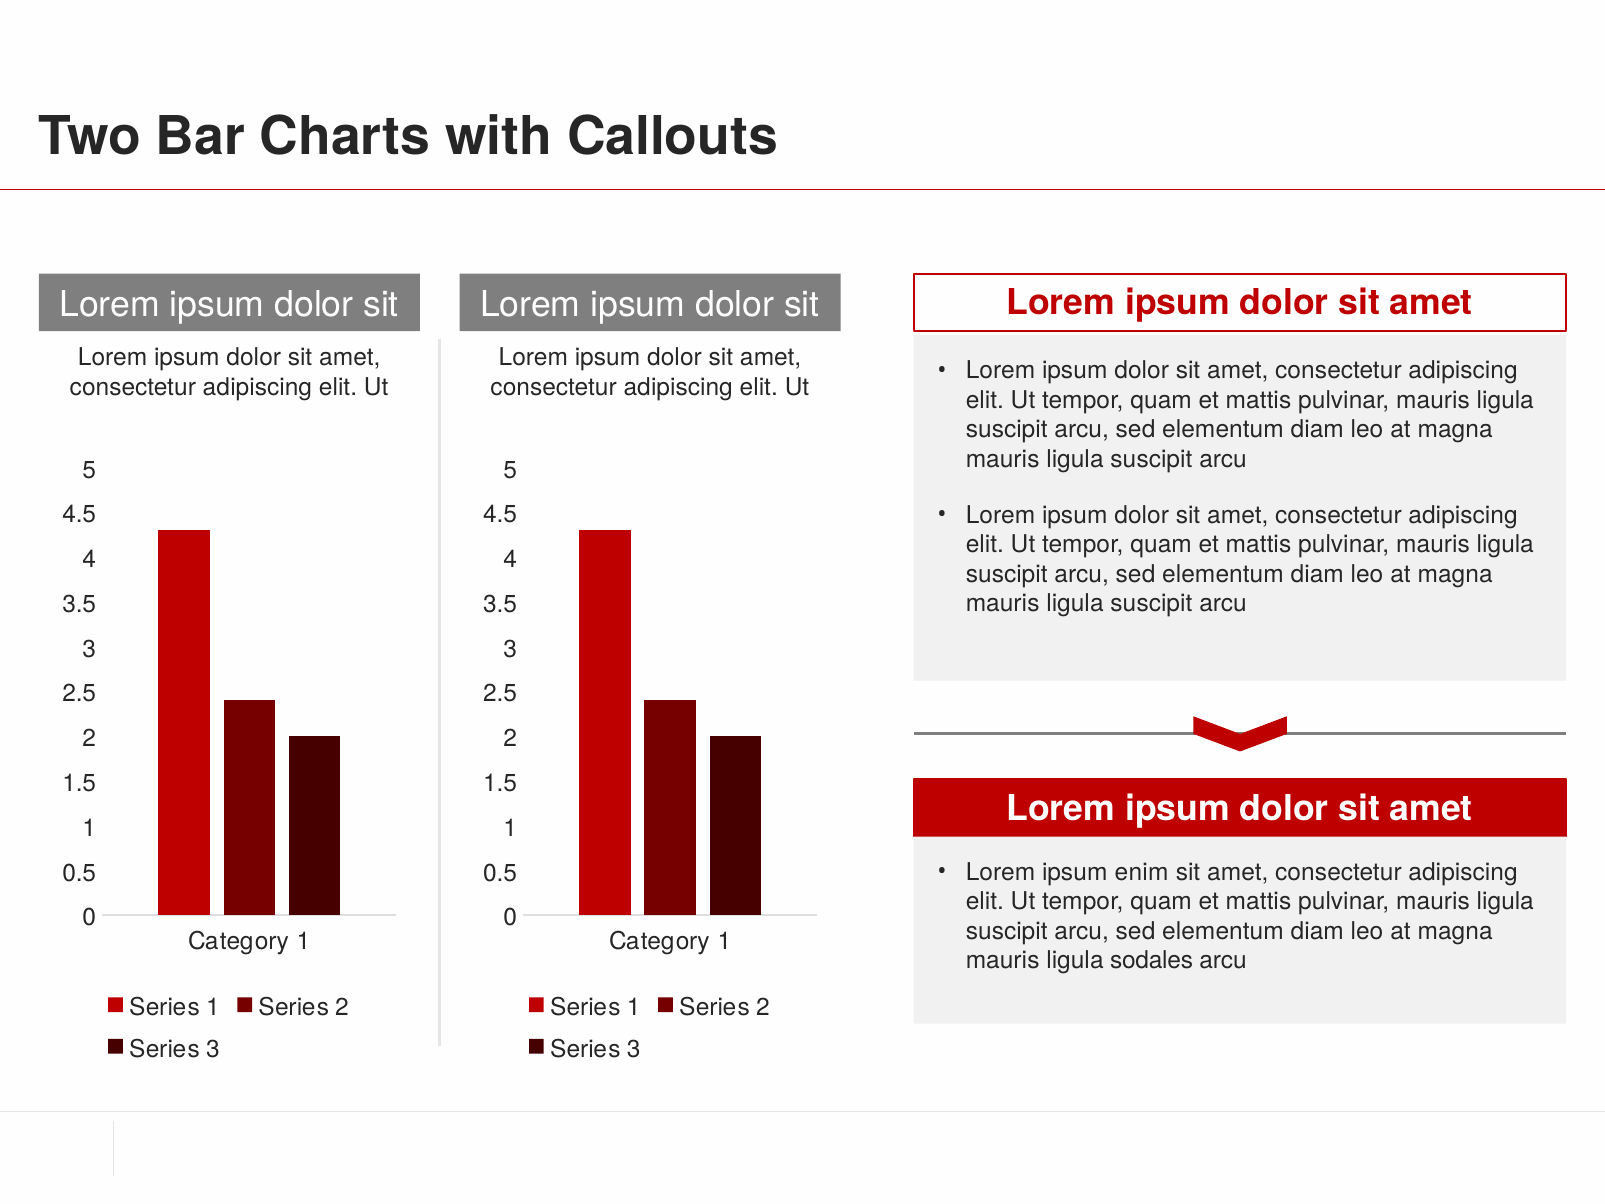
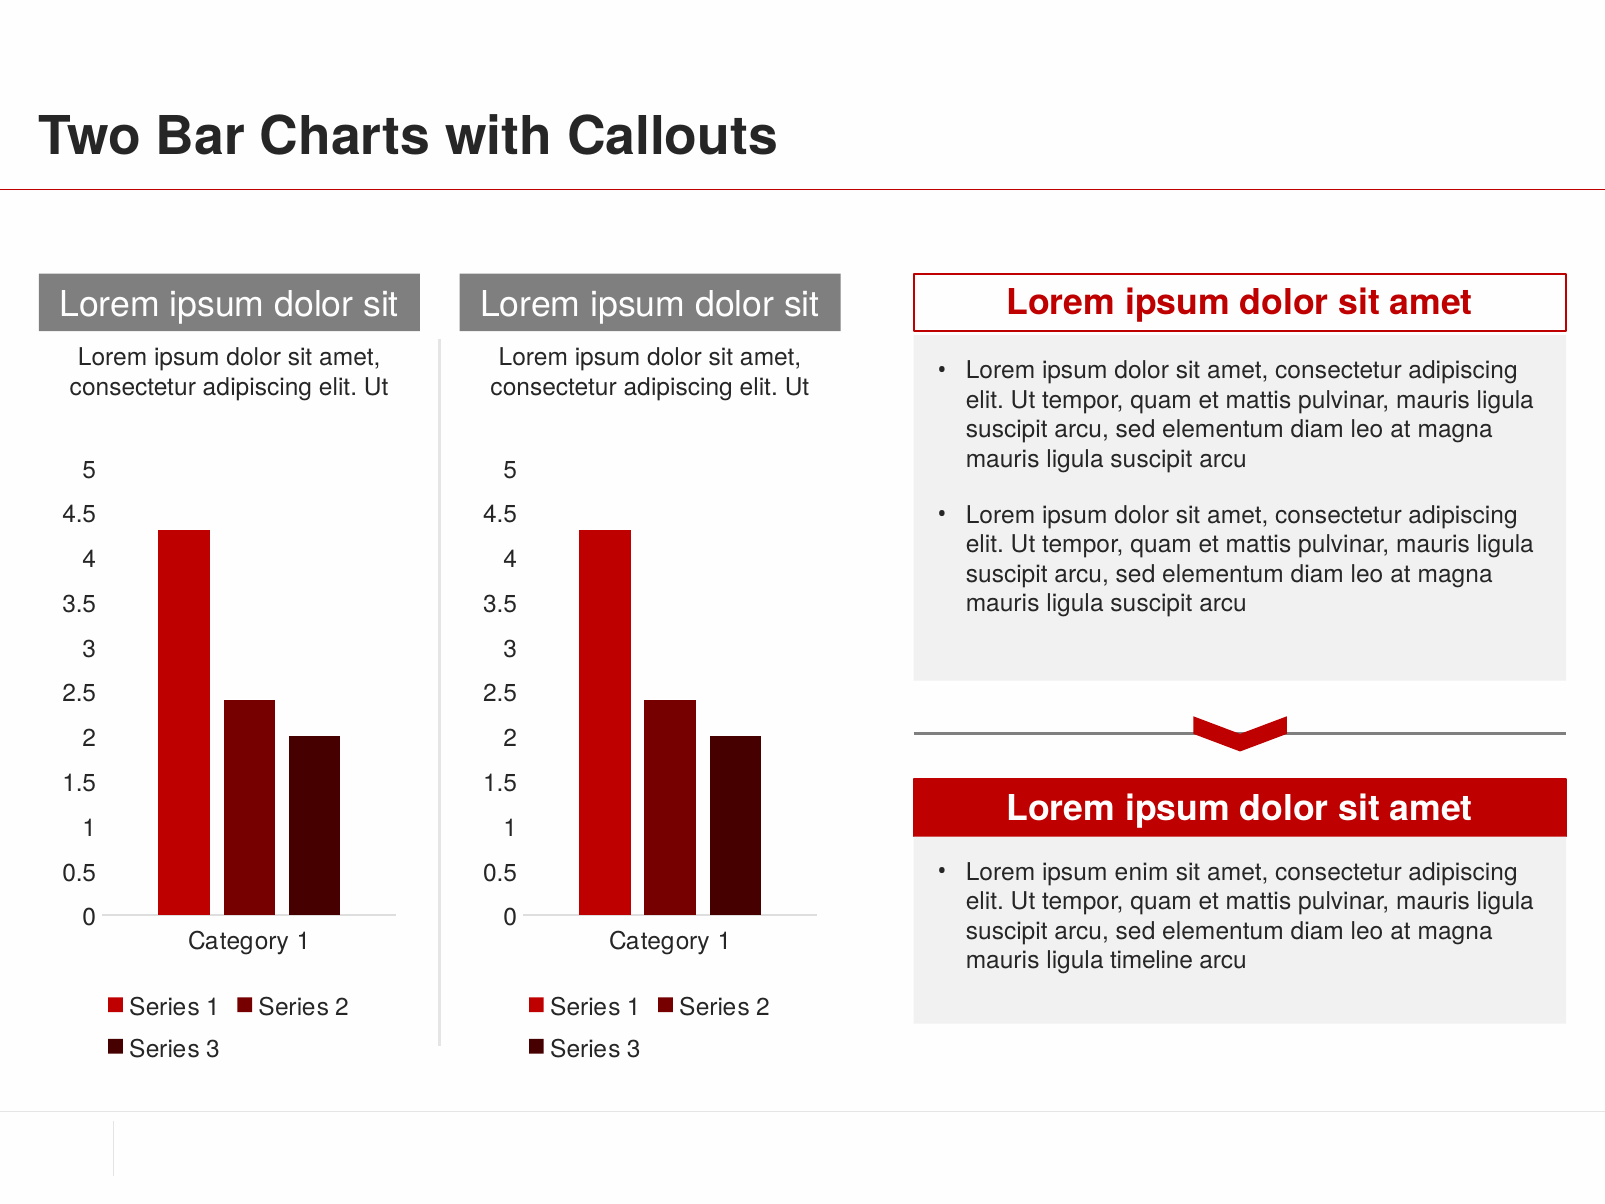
sodales: sodales -> timeline (1152, 960)
